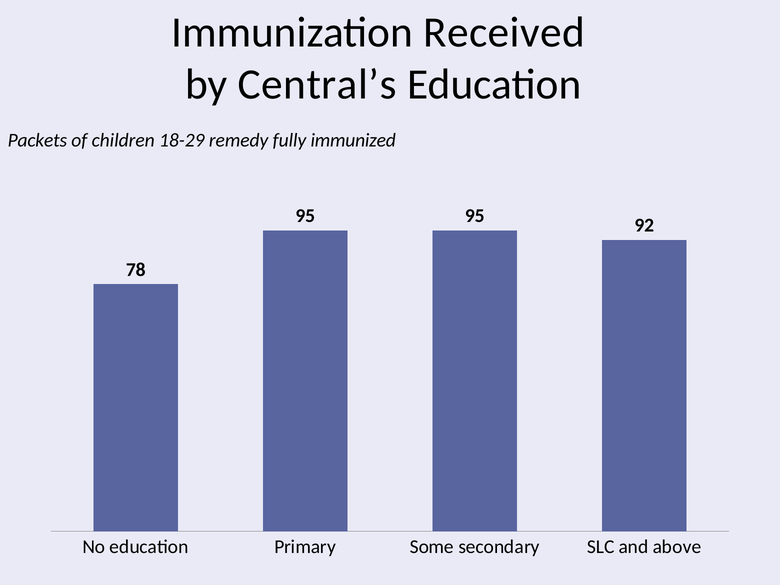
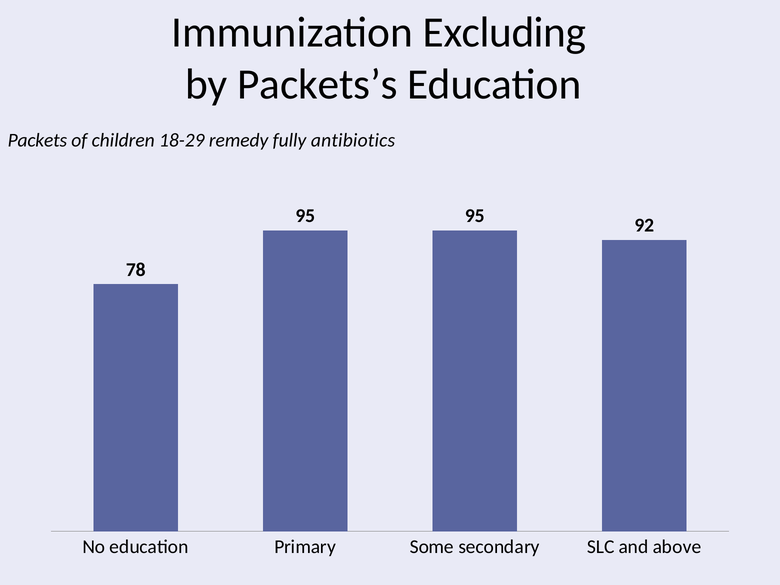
Received: Received -> Excluding (504, 32)
Central’s: Central’s -> Packets’s (318, 84)
immunized: immunized -> antibiotics (353, 140)
